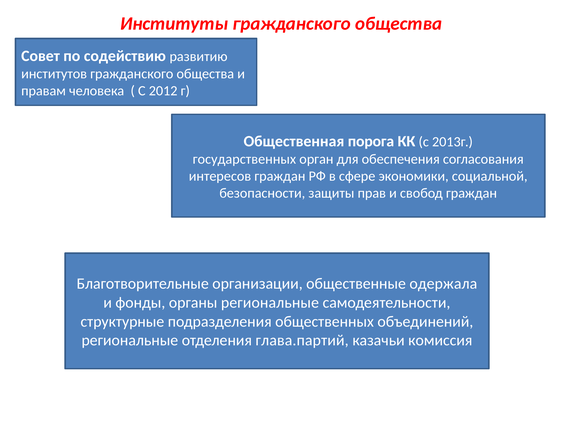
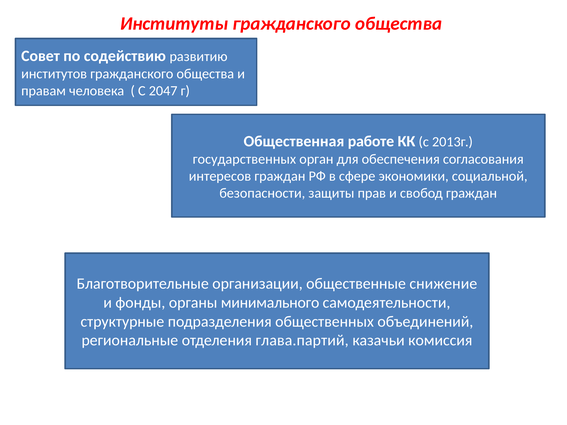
2012: 2012 -> 2047 (163, 91)
порога: порога -> работе (371, 141)
одержала: одержала -> снижение (443, 284)
органы региональные: региональные -> минимального (270, 303)
